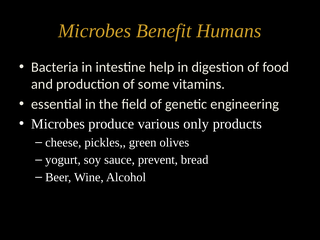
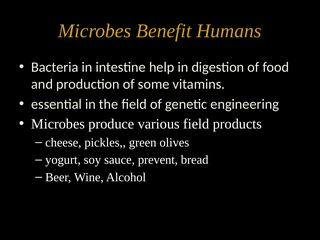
various only: only -> field (196, 124)
